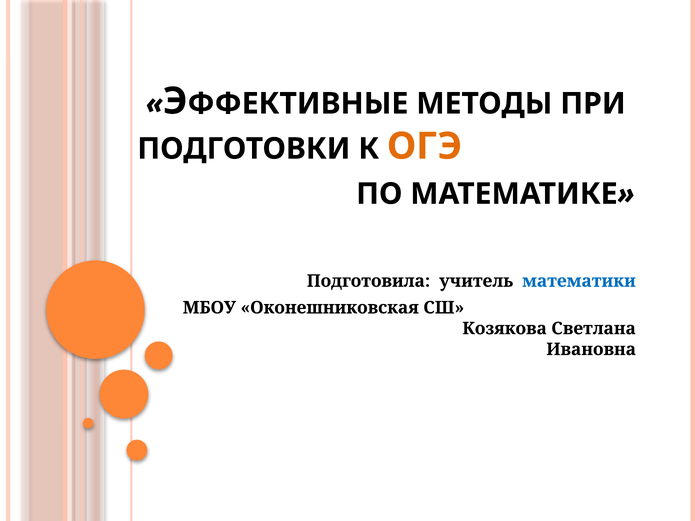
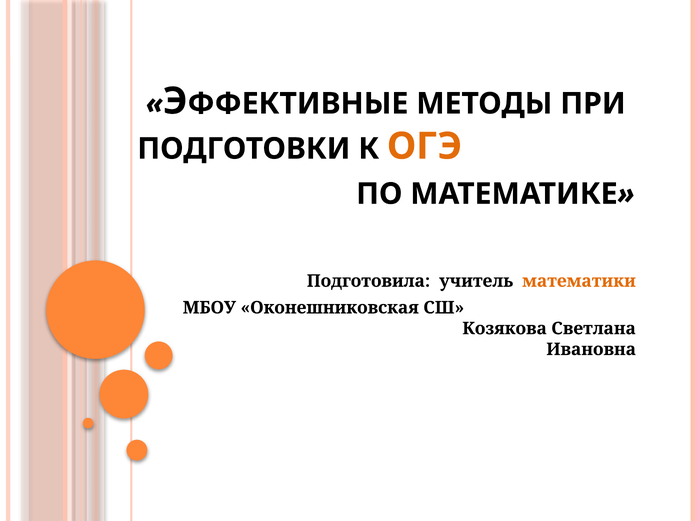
математики colour: blue -> orange (579, 281)
